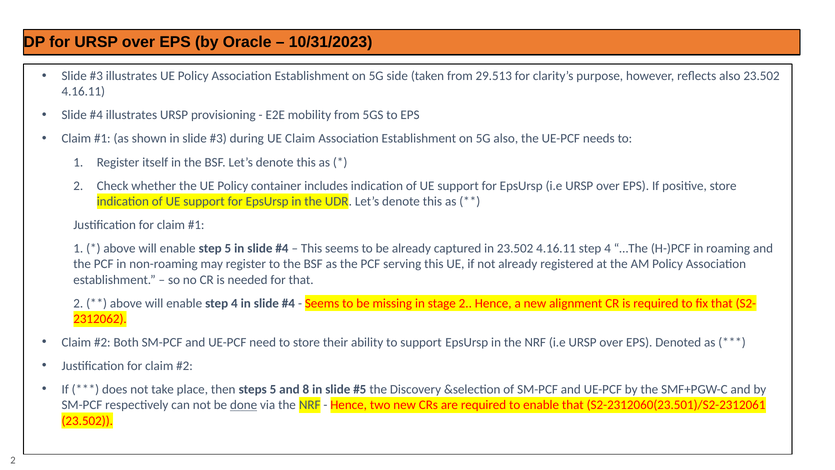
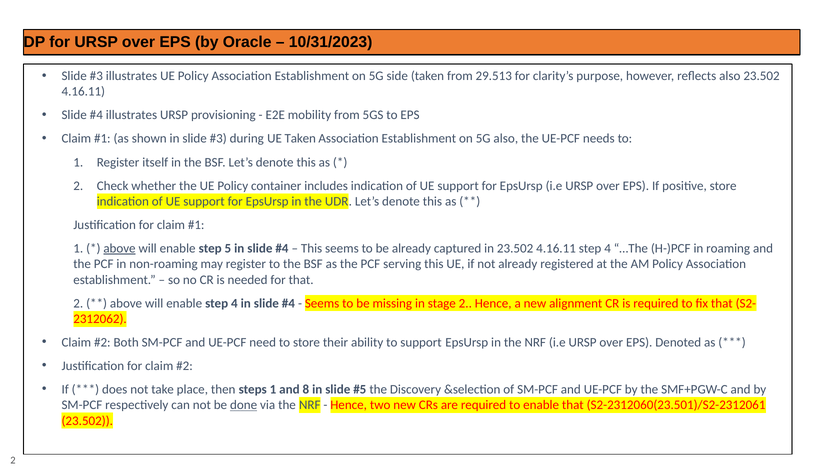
UE Claim: Claim -> Taken (300, 139)
above underline: none -> present (119, 248)
steps 5: 5 -> 1 (273, 389)
